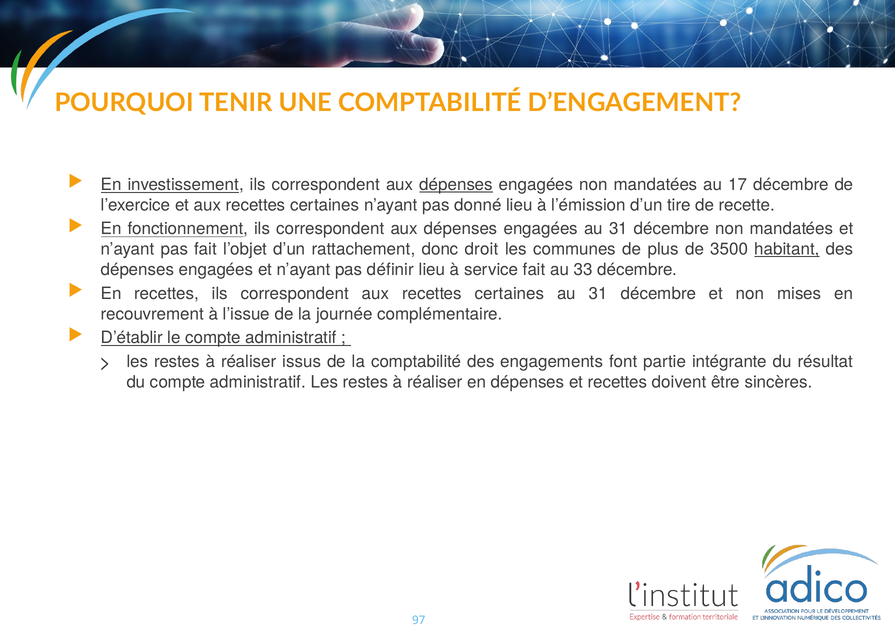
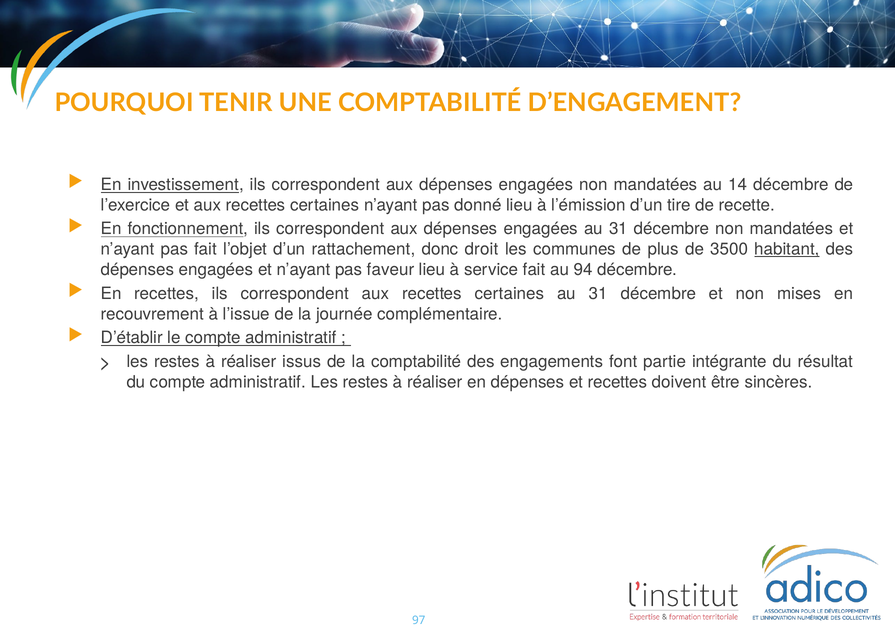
dépenses underline: present -> none (456, 185)
17: 17 -> 14 (738, 185)
définir: définir -> faveur (391, 270)
33: 33 -> 94 (583, 270)
